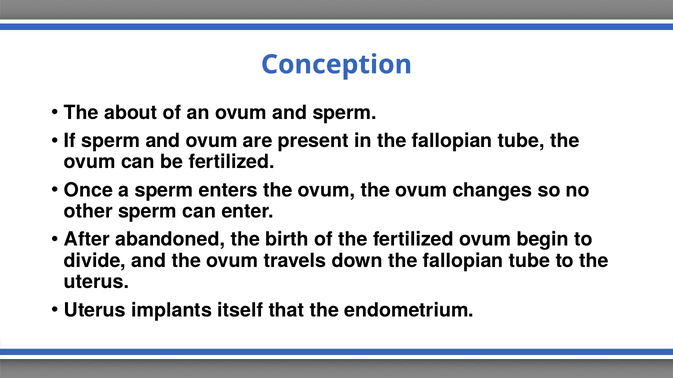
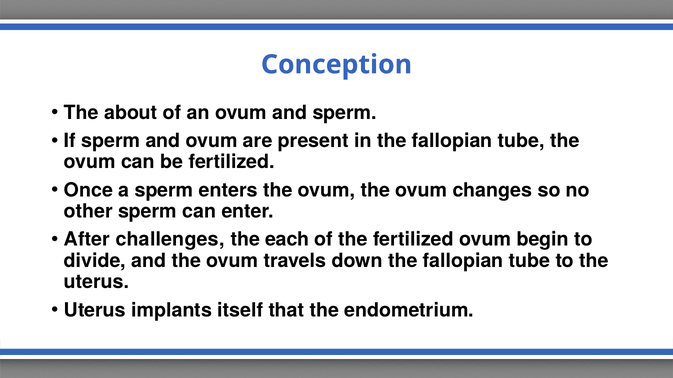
abandoned: abandoned -> challenges (170, 240)
birth: birth -> each (287, 240)
